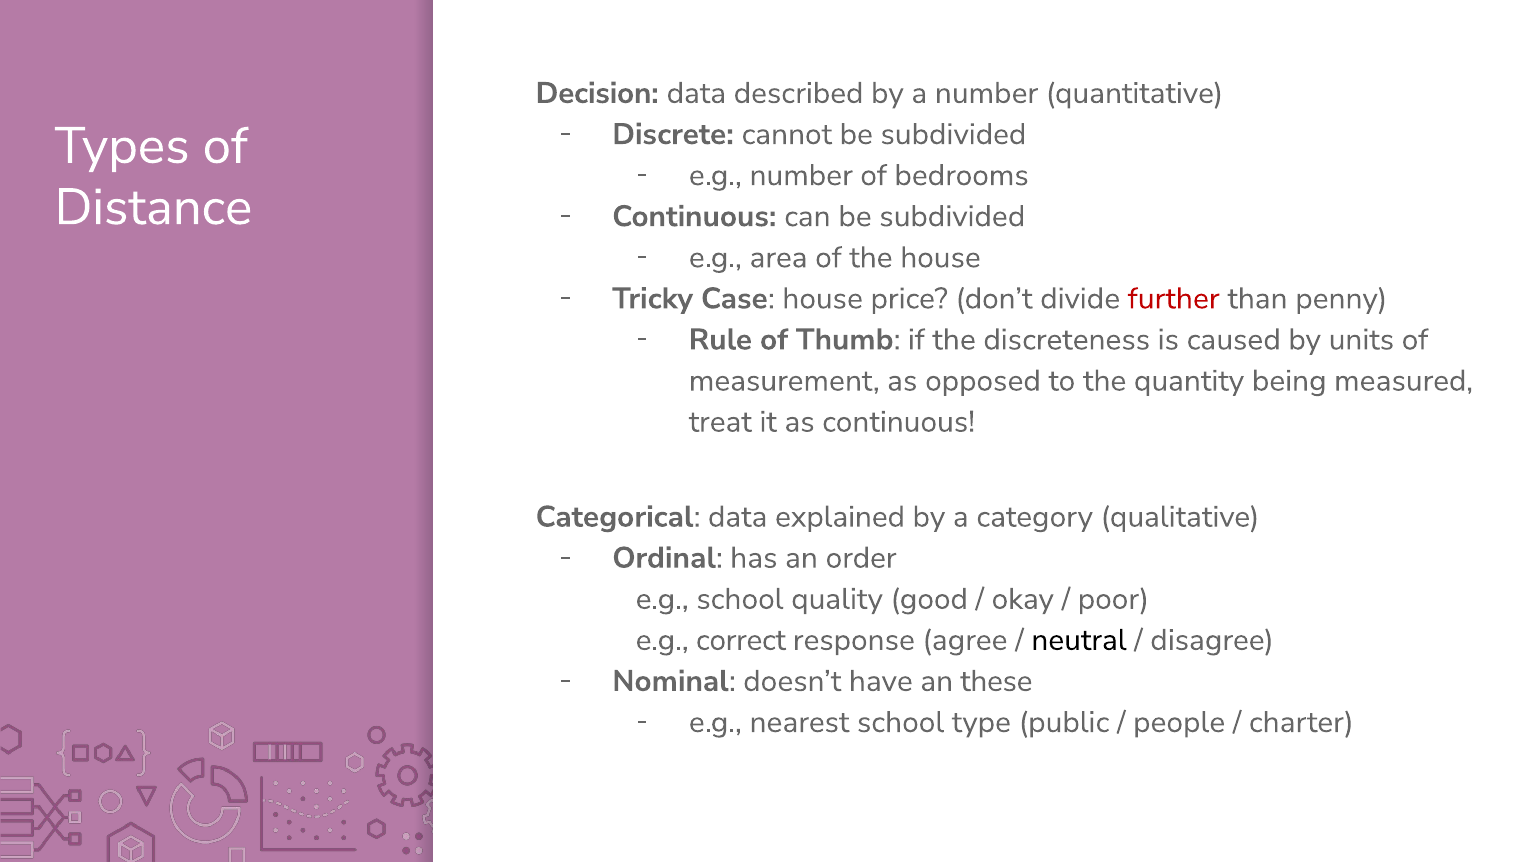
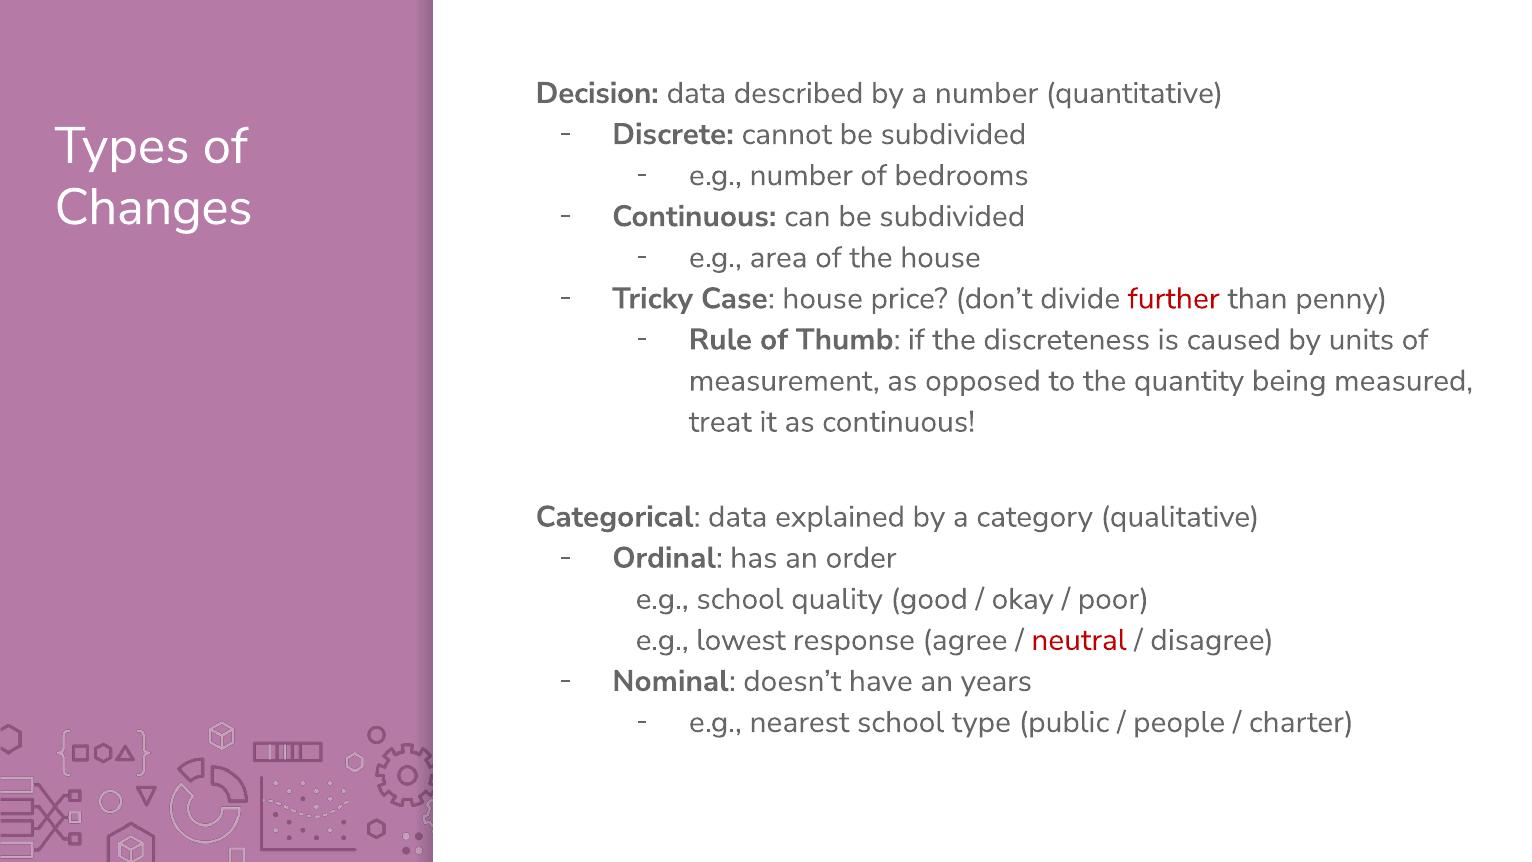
Distance: Distance -> Changes (154, 207)
correct: correct -> lowest (741, 640)
neutral colour: black -> red (1079, 640)
these: these -> years (996, 681)
